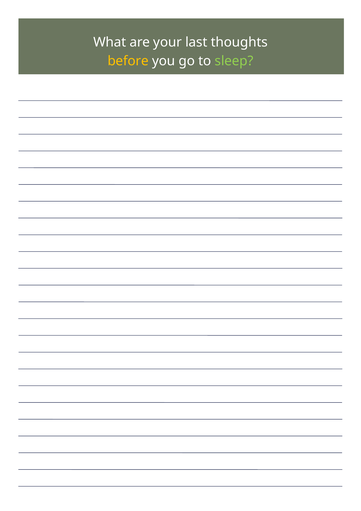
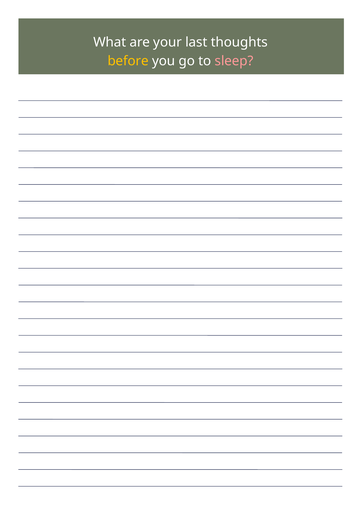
sleep colour: light green -> pink (234, 61)
